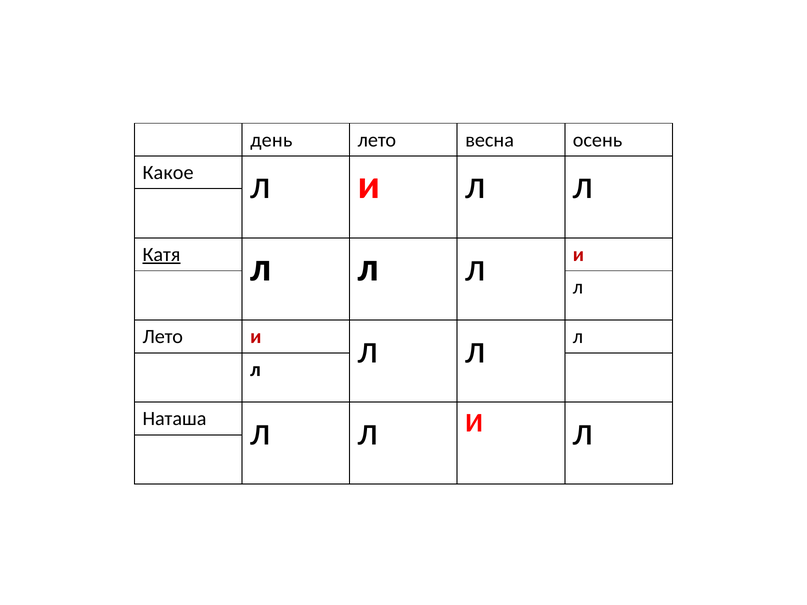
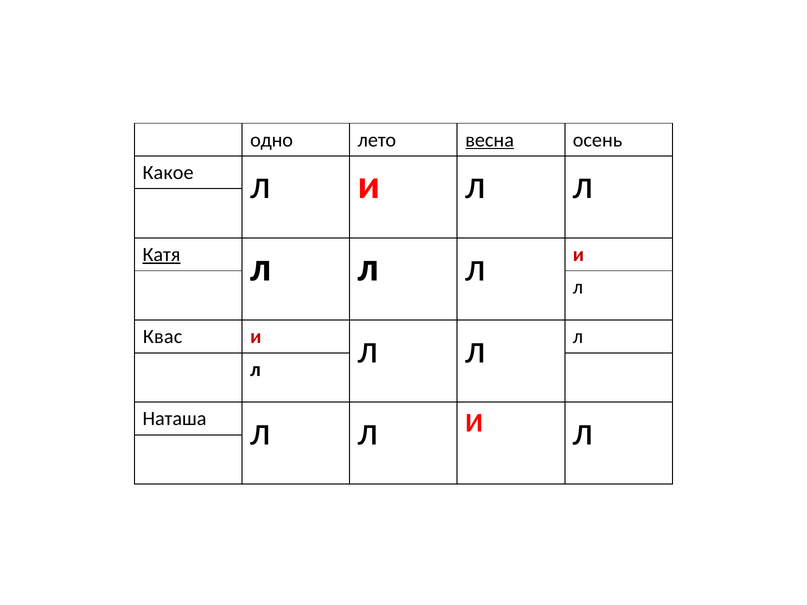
день: день -> одно (272, 140)
весна underline: none -> present (490, 140)
Лето: Лето -> Квас (163, 337)
